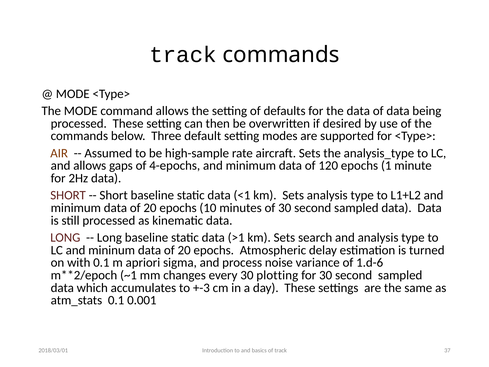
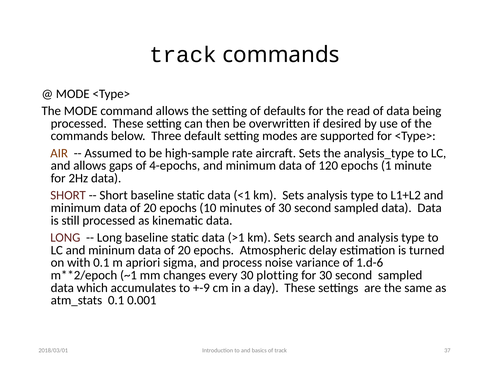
the data: data -> read (358, 111)
+-3: +-3 -> +-9 (201, 288)
